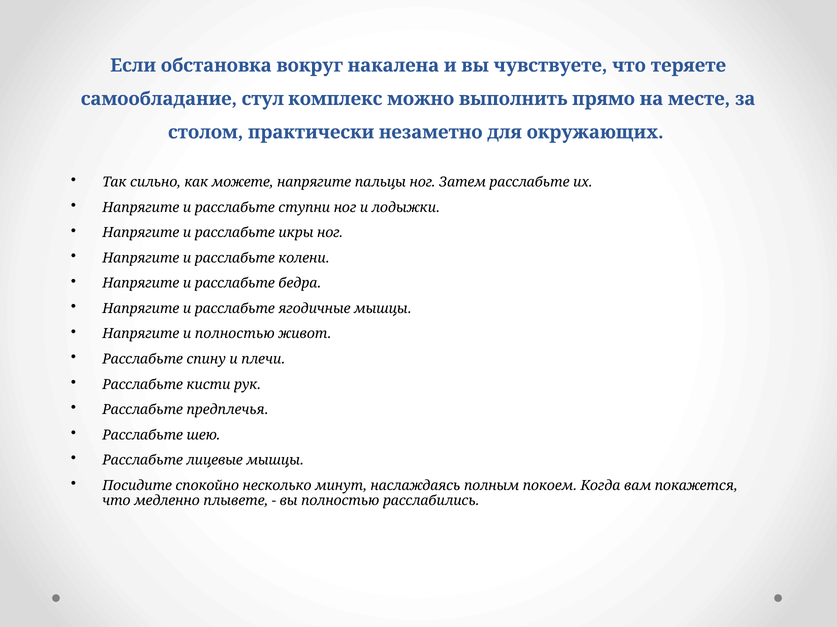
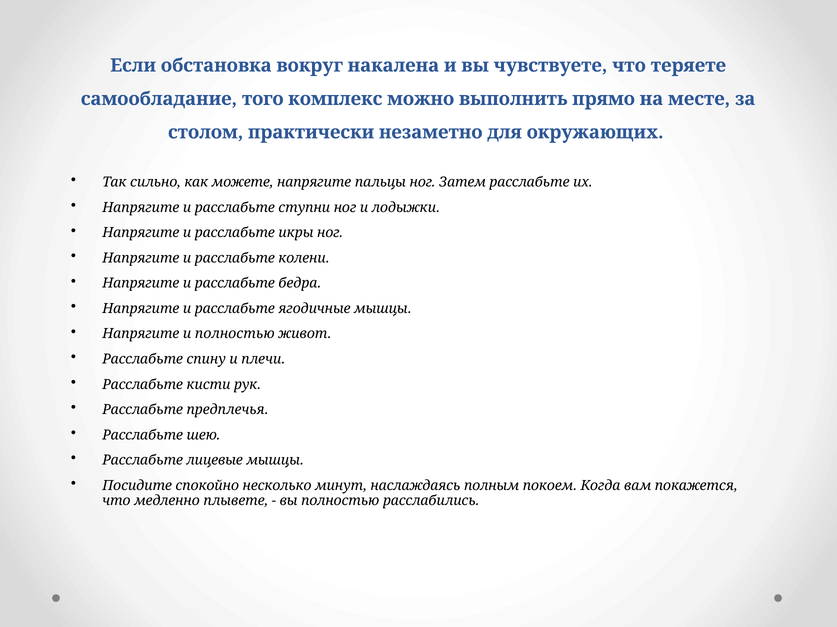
стул: стул -> того (263, 99)
